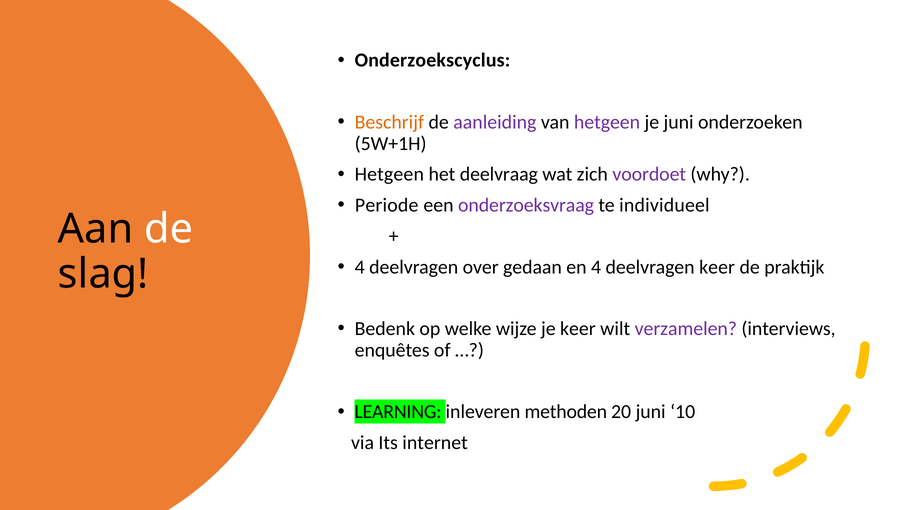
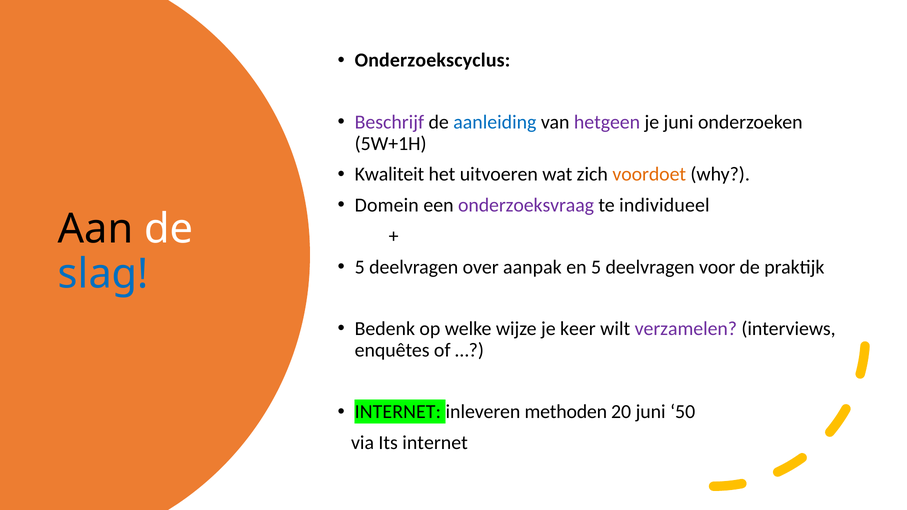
Beschrijf colour: orange -> purple (389, 122)
aanleiding colour: purple -> blue (495, 122)
Hetgeen: Hetgeen -> Kwaliteit (389, 174)
deelvraag: deelvraag -> uitvoeren (499, 174)
voordoet colour: purple -> orange (649, 174)
Periode: Periode -> Domein (387, 205)
4: 4 -> 5 (360, 267)
gedaan: gedaan -> aanpak (532, 267)
en 4: 4 -> 5 (596, 267)
deelvragen keer: keer -> voor (717, 267)
slag colour: black -> blue (103, 274)
LEARNING: LEARNING -> INTERNET (398, 412)
10: 10 -> 50 (683, 412)
